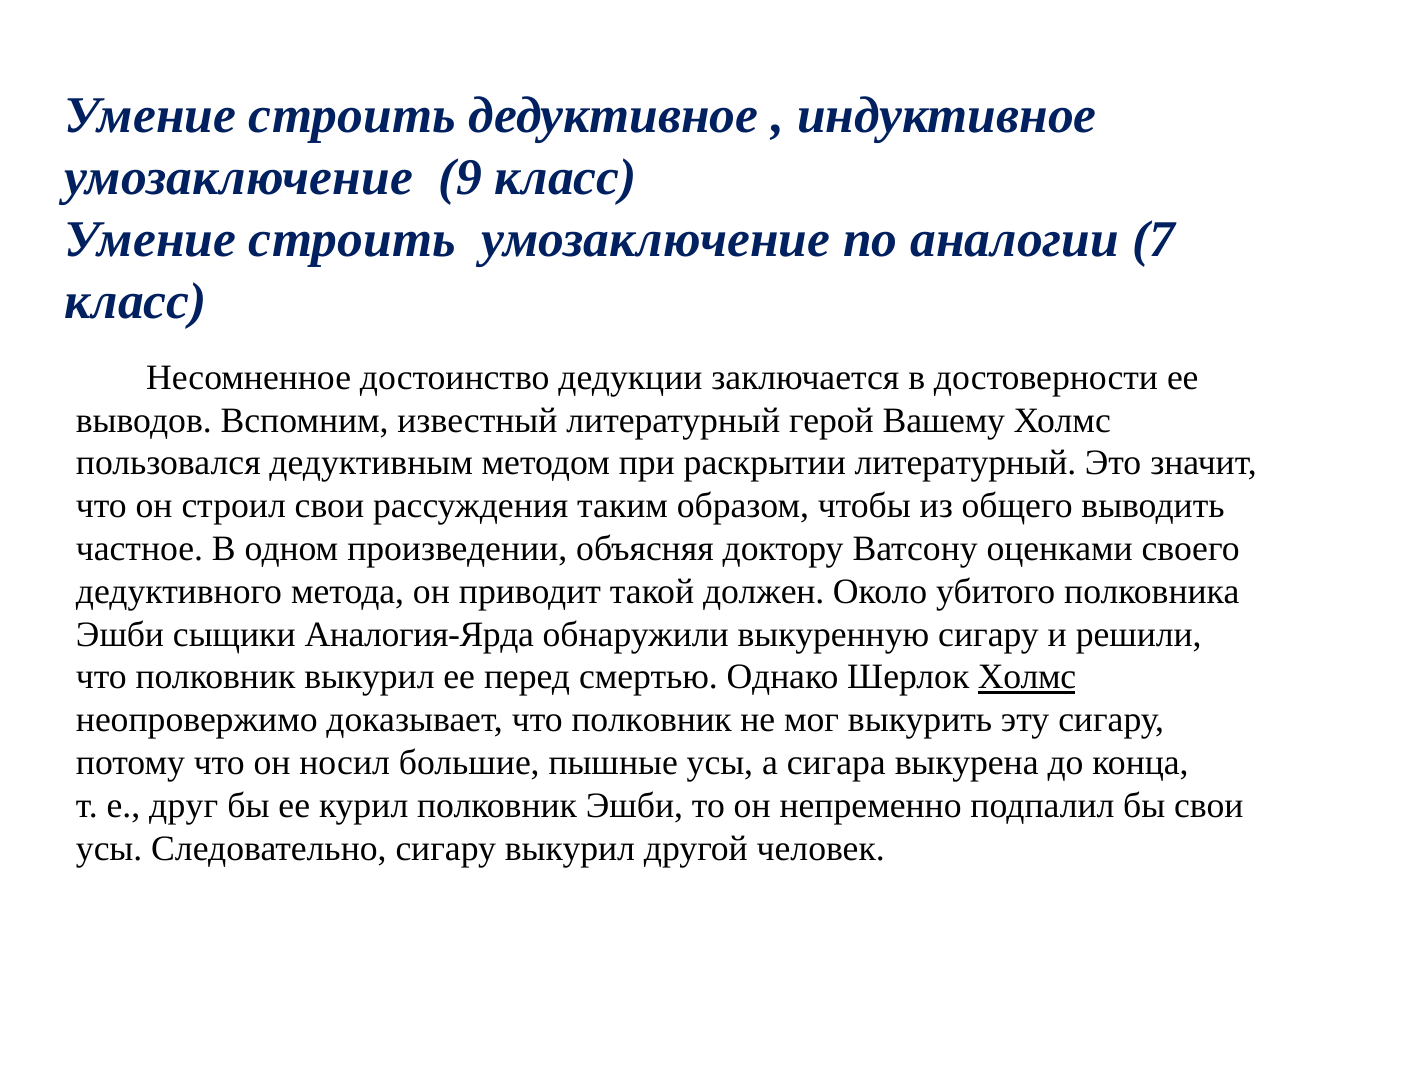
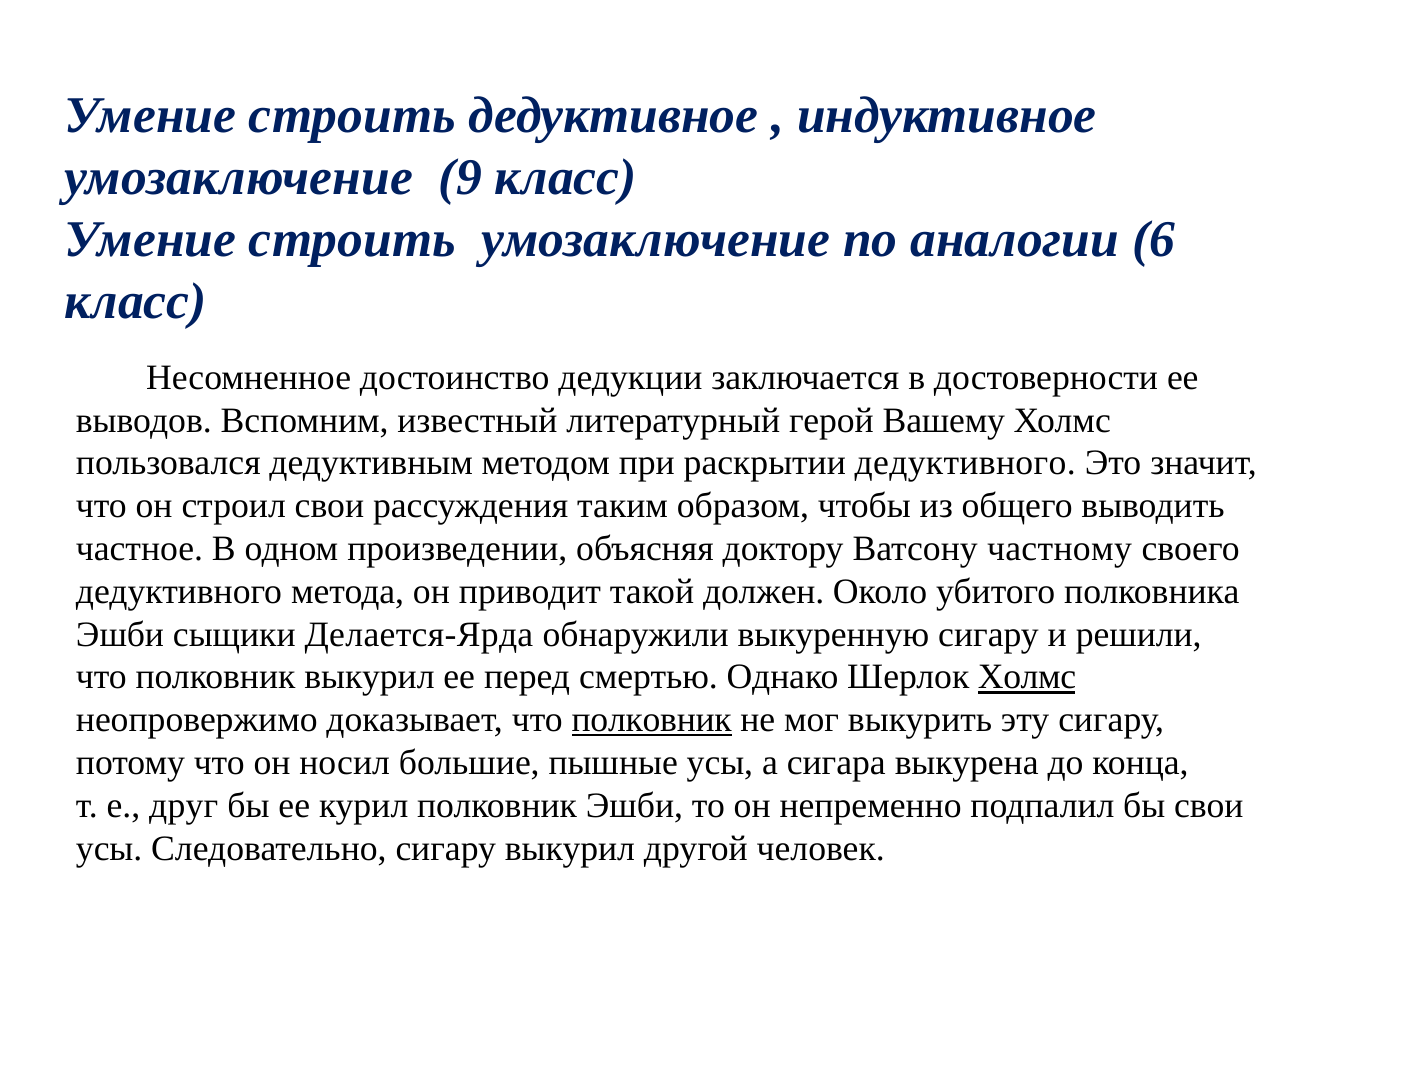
7: 7 -> 6 (1154, 239)
раскрытии литературный: литературный -> дедуктивного (965, 463)
оценками: оценками -> частному (1059, 549)
Аналогия-Ярда: Аналогия-Ярда -> Делается-Ярда (419, 635)
полковник underline: none -> present (652, 720)
